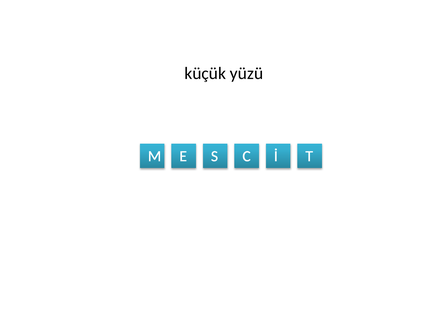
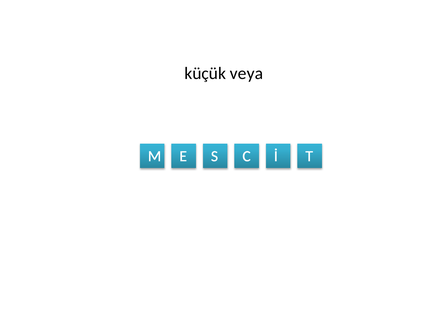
yüzü: yüzü -> veya (247, 73)
